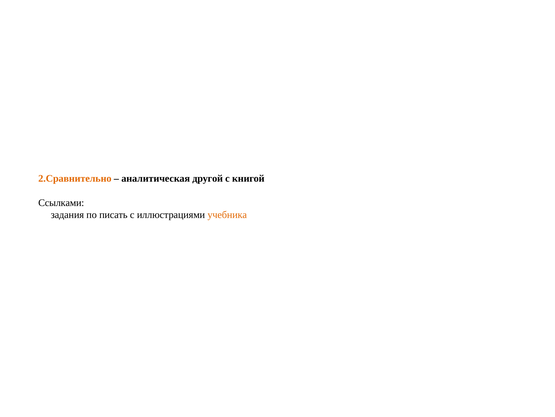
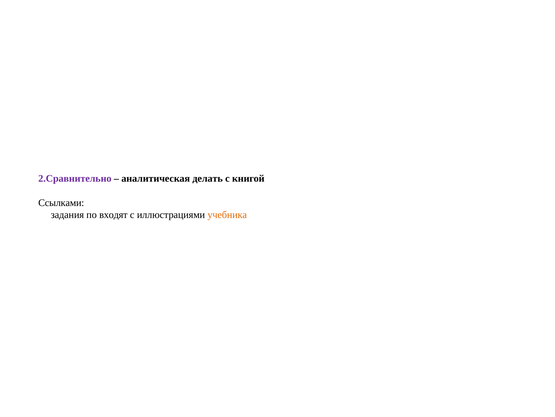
2.Сравнительно colour: orange -> purple (75, 178)
другой: другой -> делать (208, 178)
писать: писать -> входят (113, 214)
